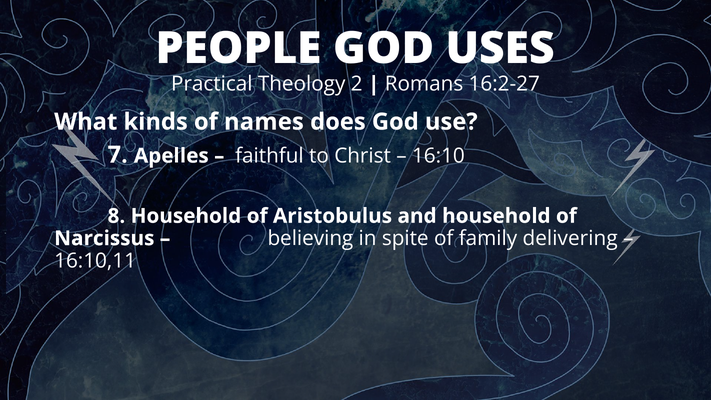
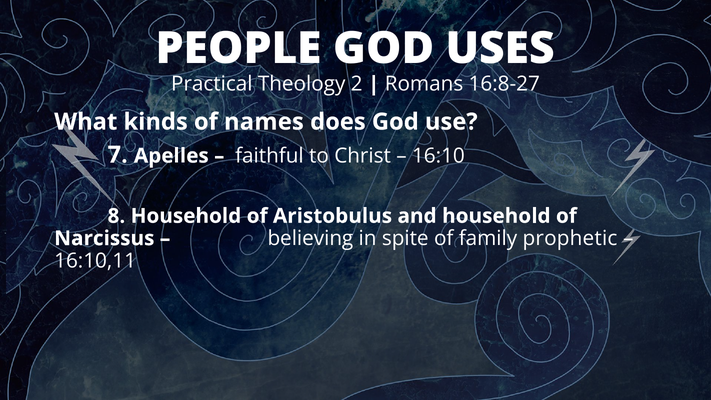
16:2-27: 16:2-27 -> 16:8-27 (504, 84)
delivering: delivering -> prophetic (570, 238)
